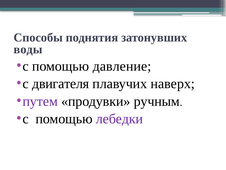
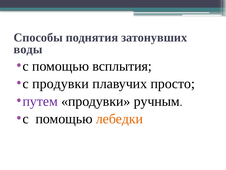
давление: давление -> всплытия (122, 66)
с двигателя: двигателя -> продувки (61, 83)
наверх: наверх -> просто (173, 83)
лебедки colour: purple -> orange (119, 118)
